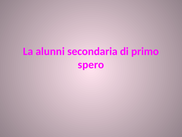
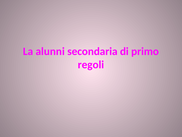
spero: spero -> regoli (91, 64)
